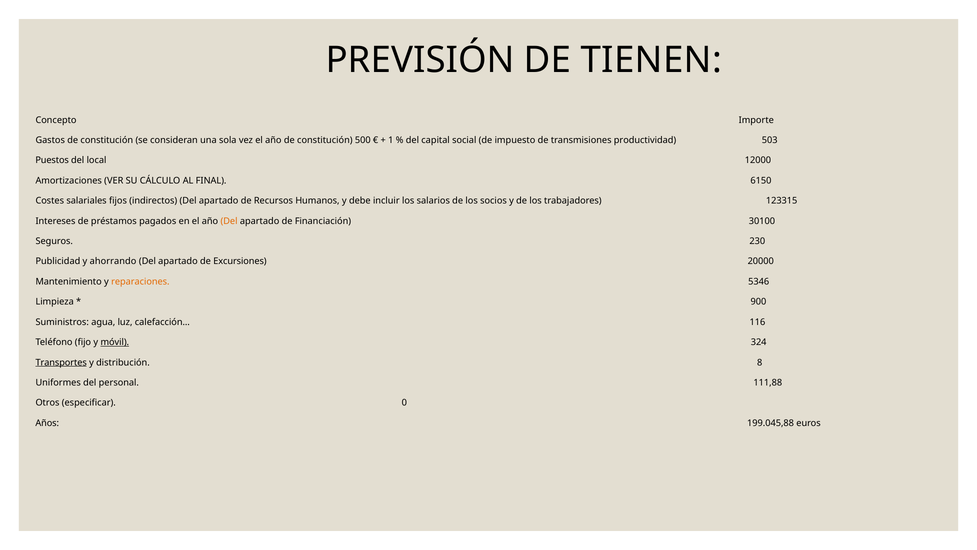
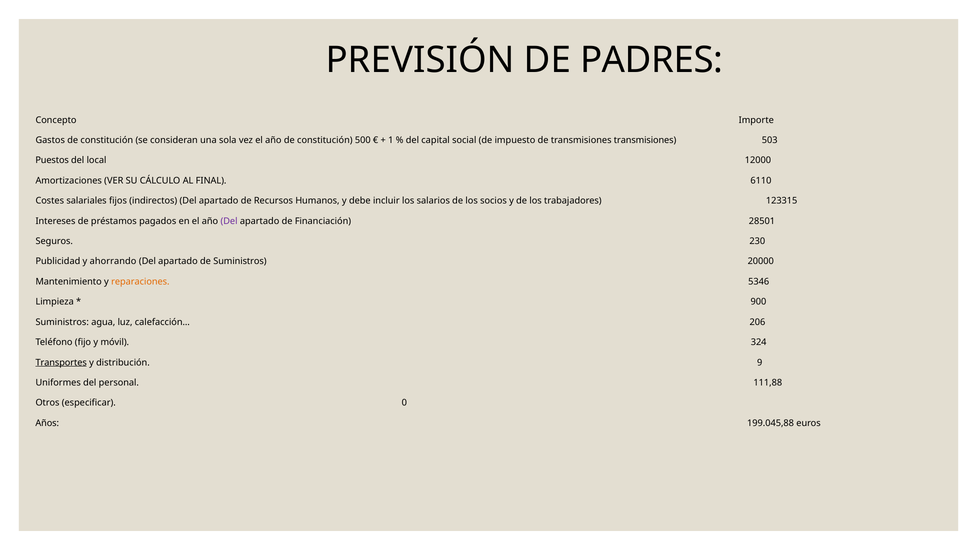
TIENEN: TIENEN -> PADRES (652, 60)
transmisiones productividad: productividad -> transmisiones (645, 140)
6150: 6150 -> 6110 (761, 180)
Del colour: orange -> purple (229, 221)
30100: 30100 -> 28501 (762, 221)
de Excursiones: Excursiones -> Suministros (240, 261)
116: 116 -> 206 (757, 322)
móvil underline: present -> none (115, 342)
8: 8 -> 9 (760, 362)
